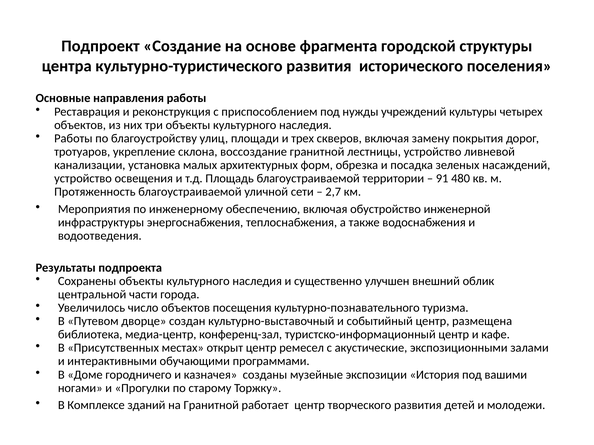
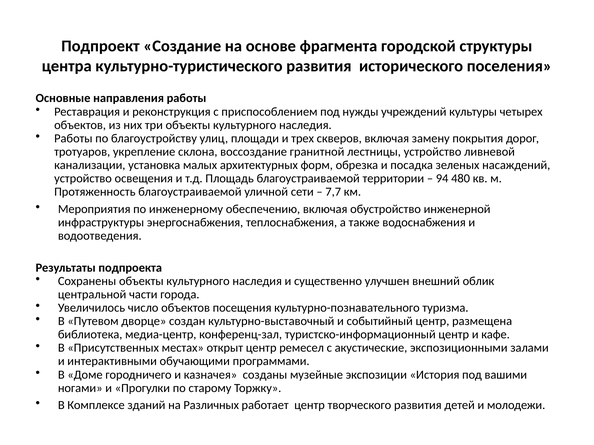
91: 91 -> 94 (442, 179)
2,7: 2,7 -> 7,7 (333, 192)
на Гранитной: Гранитной -> Различных (211, 406)
